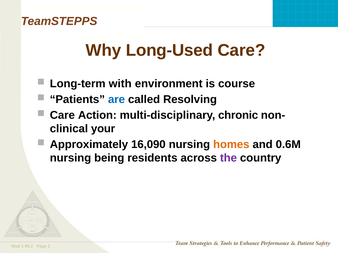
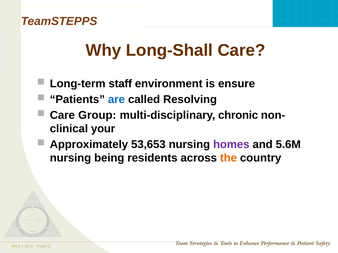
Long-Used: Long-Used -> Long-Shall (169, 50)
with: with -> staff (120, 84)
course: course -> ensure (237, 84)
Action: Action -> Group (97, 115)
16,090: 16,090 -> 53,653 (148, 145)
homes colour: orange -> purple (231, 145)
0.6M: 0.6M -> 5.6M (288, 145)
the colour: purple -> orange (228, 158)
